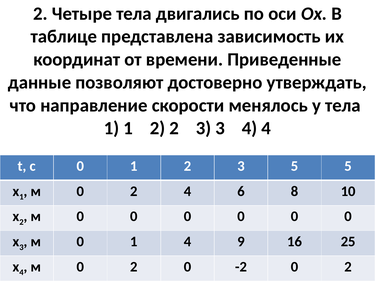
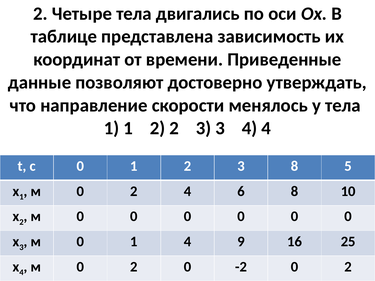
3 5: 5 -> 8 (295, 166)
